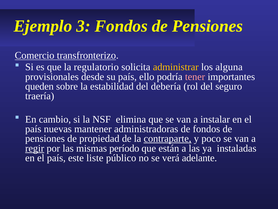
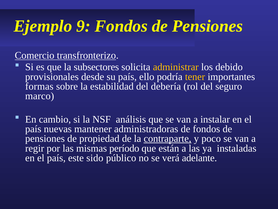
3: 3 -> 9 (83, 26)
regulatorio: regulatorio -> subsectores (96, 67)
alguna: alguna -> debido (229, 67)
tener colour: pink -> yellow (195, 77)
queden: queden -> formas (39, 86)
traería: traería -> marco (40, 96)
elimina: elimina -> análisis (131, 119)
regir underline: present -> none (35, 148)
liste: liste -> sido (95, 158)
